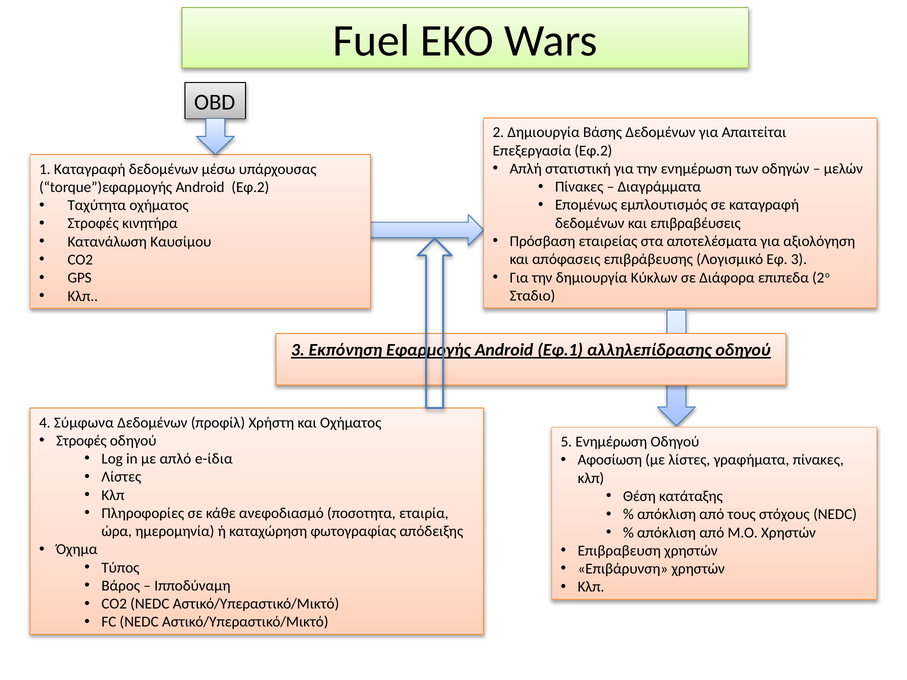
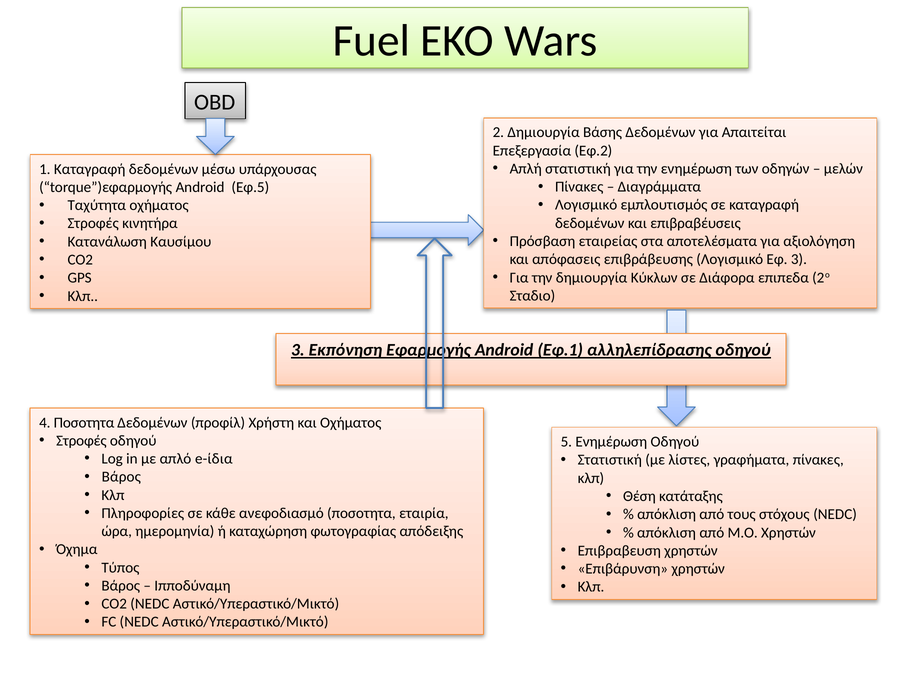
Android Εφ.2: Εφ.2 -> Εφ.5 (250, 187)
Επομένως: Επομένως -> Λογισμικό (586, 205)
4 Σύμφωνα: Σύμφωνα -> Ποσοτητα (84, 423)
Αφοσίωση: Αφοσίωση -> Στατιστική (610, 460)
Λίστες: Λίστες -> Βάρος (121, 477)
